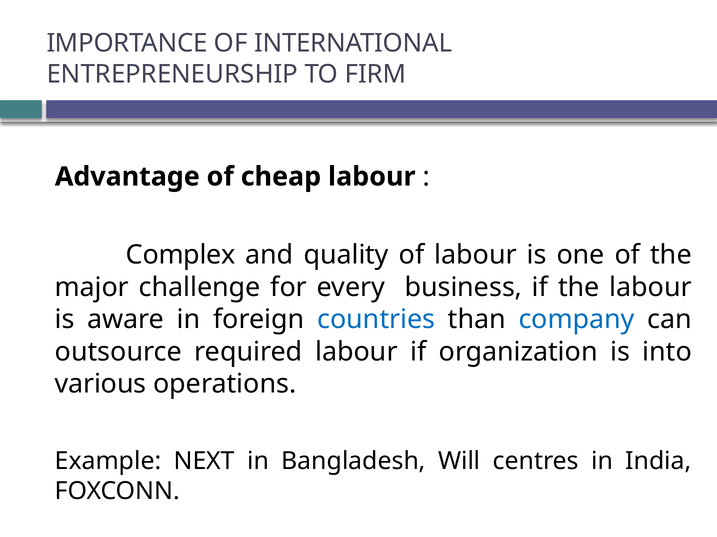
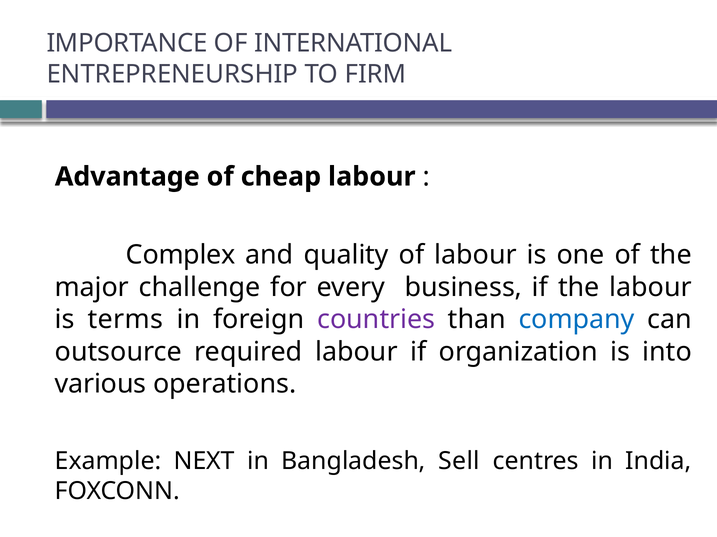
aware: aware -> terms (126, 320)
countries colour: blue -> purple (376, 320)
Will: Will -> Sell (459, 462)
